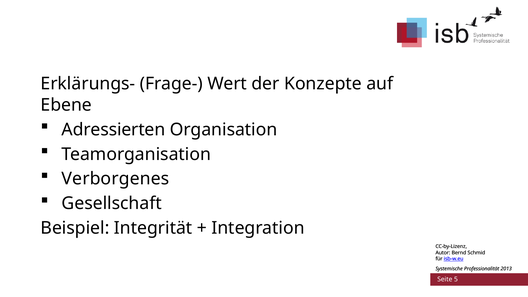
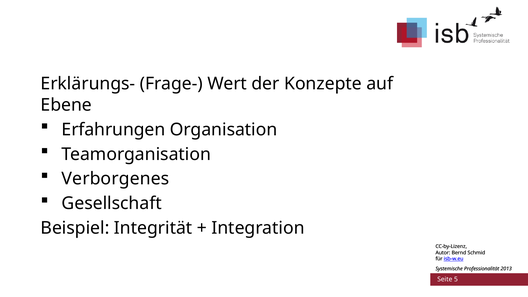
Adressierten: Adressierten -> Erfahrungen (113, 130)
